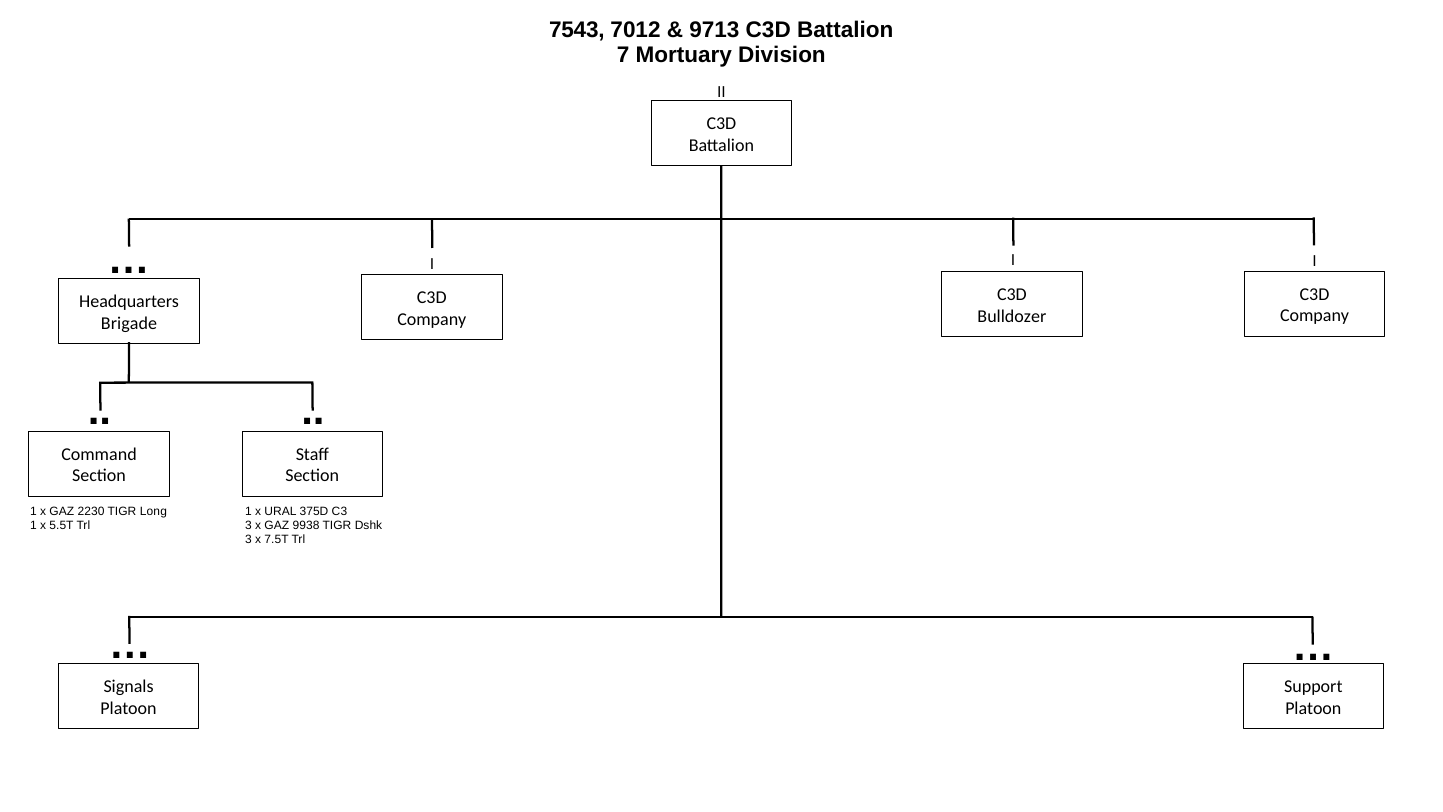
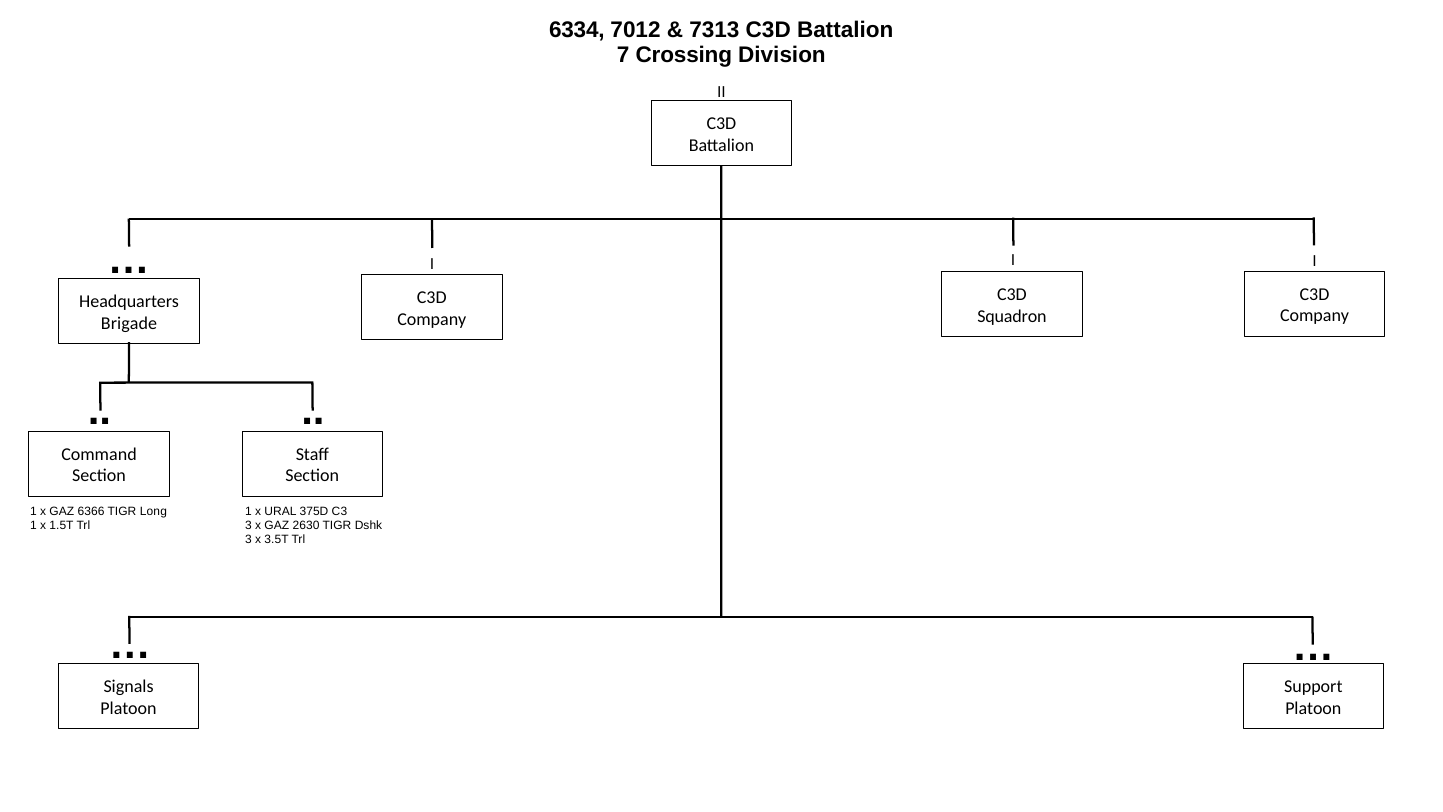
7543: 7543 -> 6334 (577, 30)
9713: 9713 -> 7313 (714, 30)
Mortuary: Mortuary -> Crossing (684, 55)
Bulldozer: Bulldozer -> Squadron (1012, 316)
2230: 2230 -> 6366 (91, 511)
5.5T: 5.5T -> 1.5T (61, 525)
9938: 9938 -> 2630 (306, 525)
7.5T: 7.5T -> 3.5T (277, 540)
